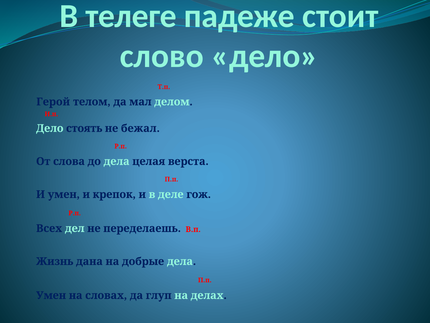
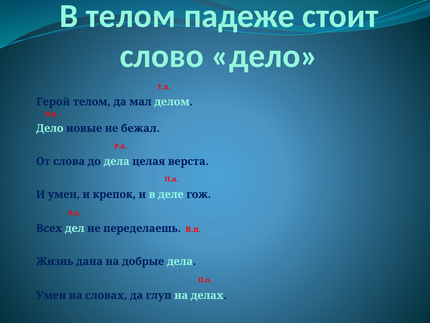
В телеге: телеге -> телом (131, 16)
стоять: стоять -> новые (84, 128)
